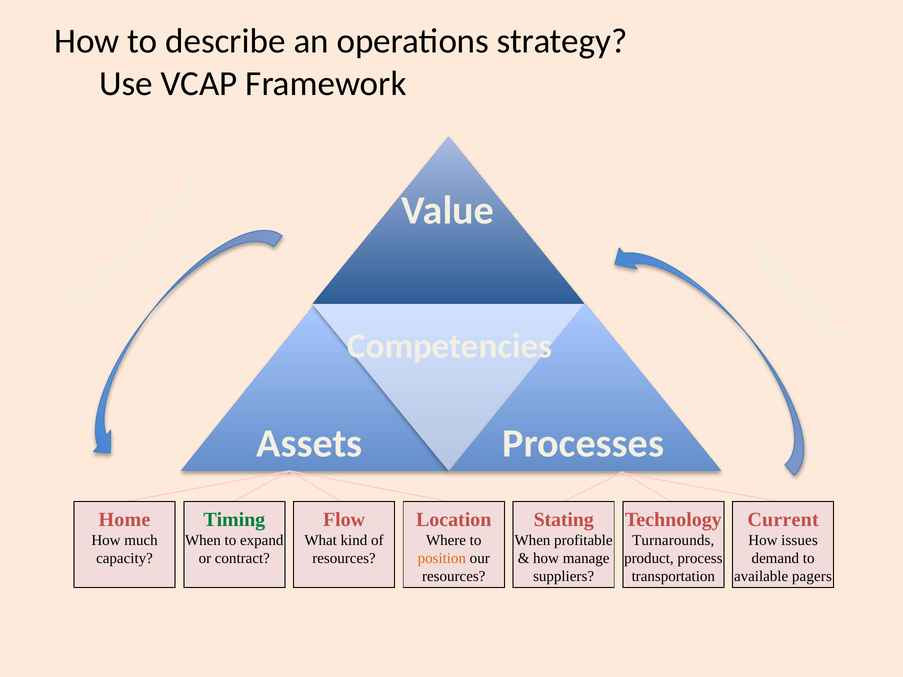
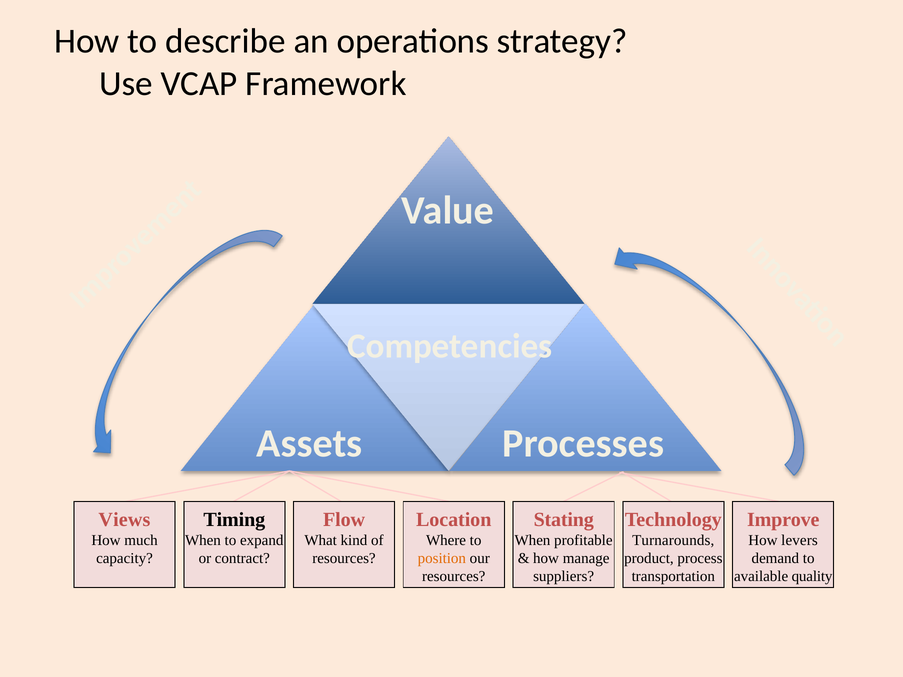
Home: Home -> Views (124, 520)
Timing colour: green -> black (234, 520)
Current: Current -> Improve (783, 520)
issues: issues -> levers (799, 540)
pagers: pagers -> quality (812, 577)
